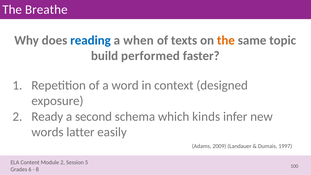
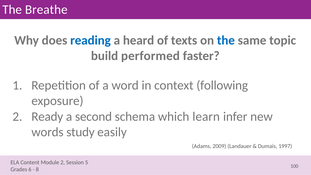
when: when -> heard (139, 40)
the colour: orange -> blue (226, 40)
designed: designed -> following (222, 85)
kinds: kinds -> learn (206, 116)
latter: latter -> study (80, 132)
